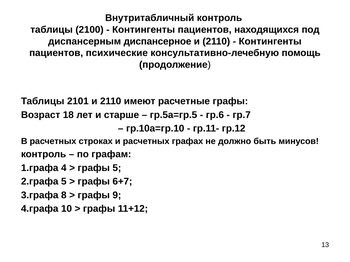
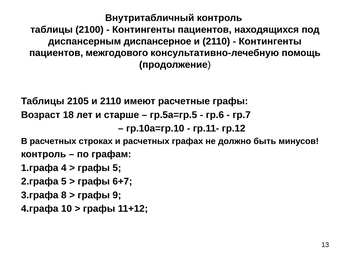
психические: психические -> межгодового (117, 53)
2101: 2101 -> 2105 (78, 101)
